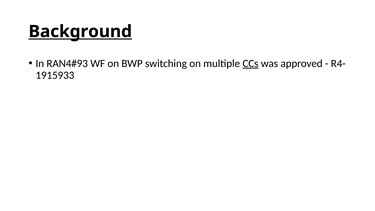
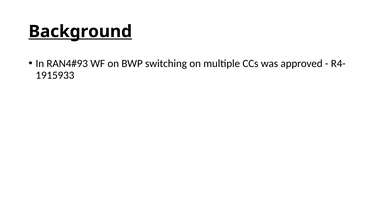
CCs underline: present -> none (250, 63)
